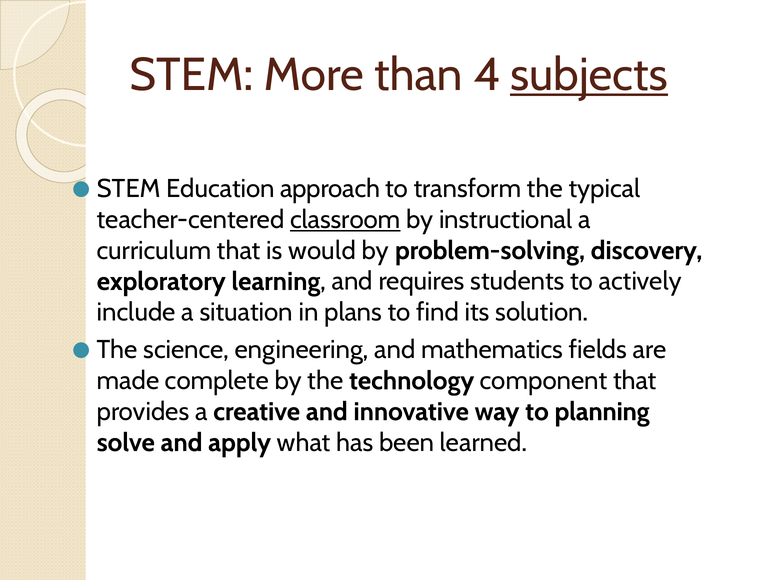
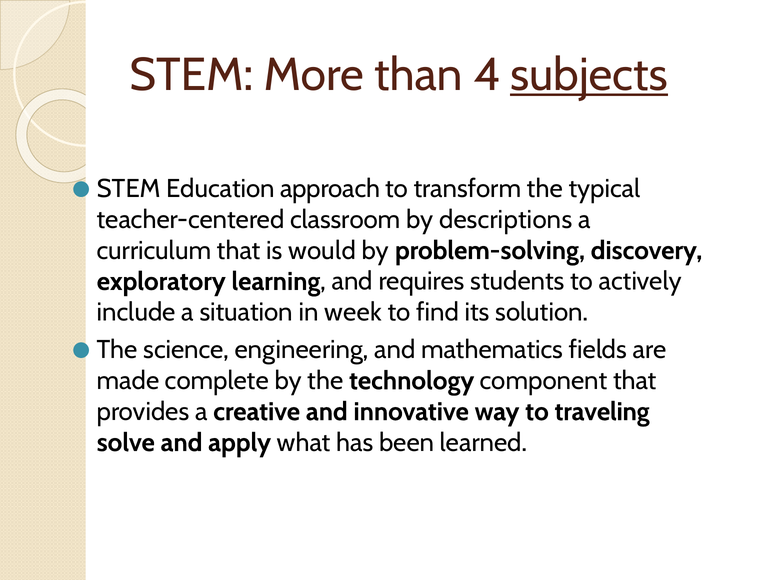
classroom underline: present -> none (345, 220)
instructional: instructional -> descriptions (506, 220)
plans: plans -> week (353, 313)
planning: planning -> traveling (602, 412)
